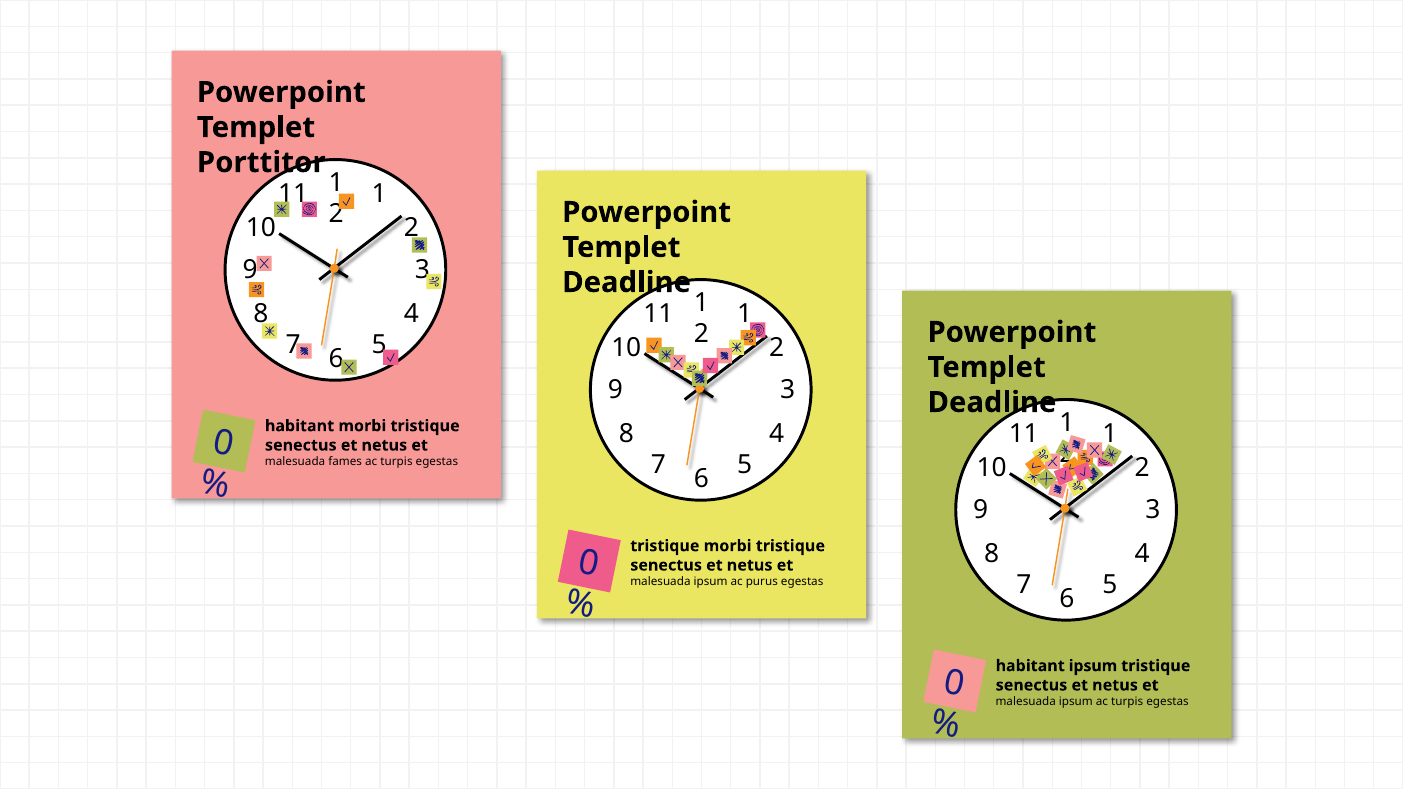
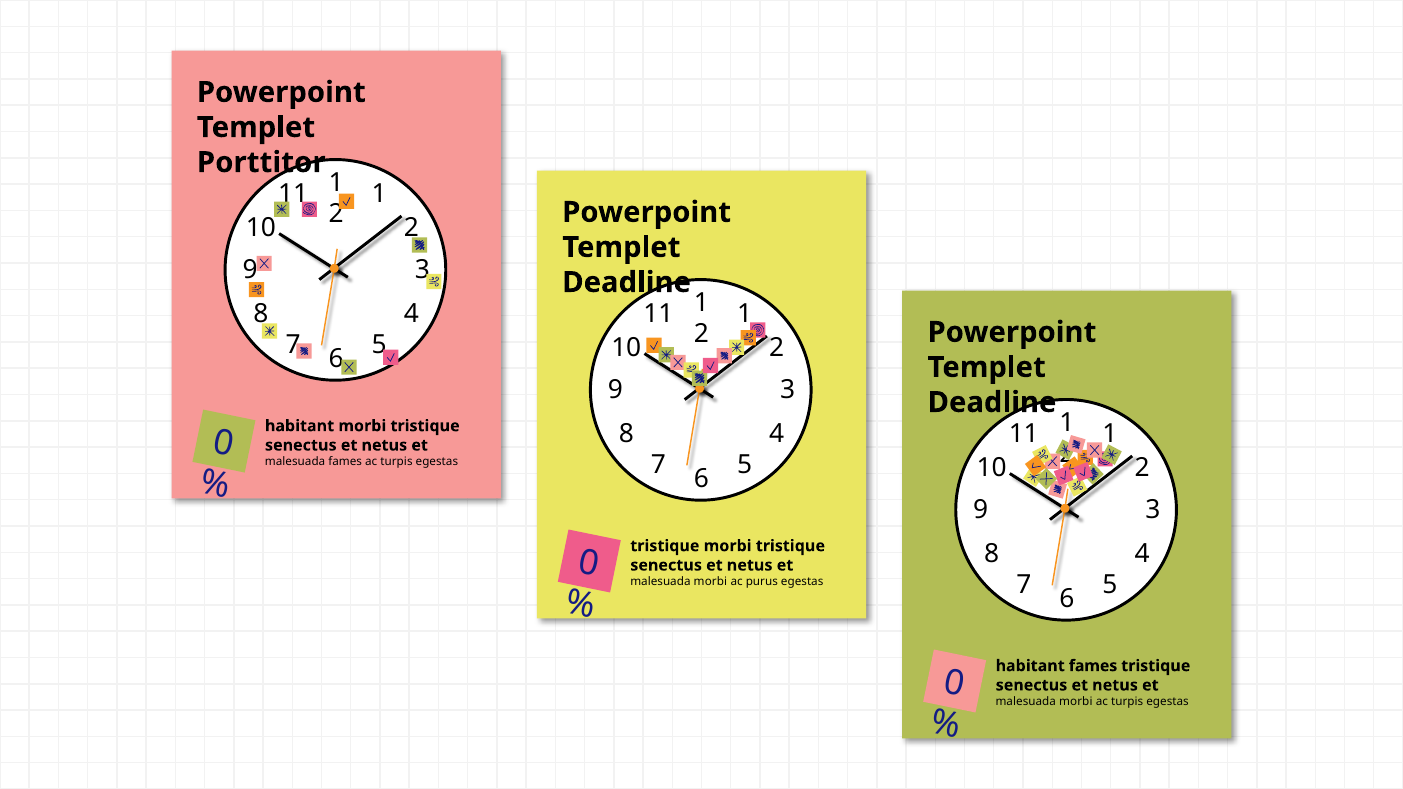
ipsum: ipsum -> morbi (710, 582)
habitant ipsum: ipsum -> fames (1093, 666)
ipsum: ipsum -> morbi (1076, 702)
